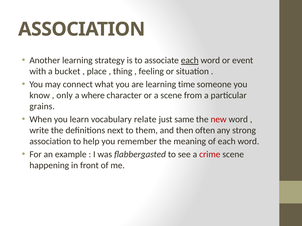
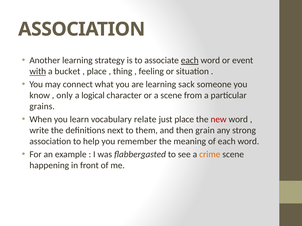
with underline: none -> present (38, 72)
time: time -> sack (186, 85)
where: where -> logical (93, 96)
just same: same -> place (184, 120)
often: often -> grain (205, 131)
crime colour: red -> orange (210, 155)
